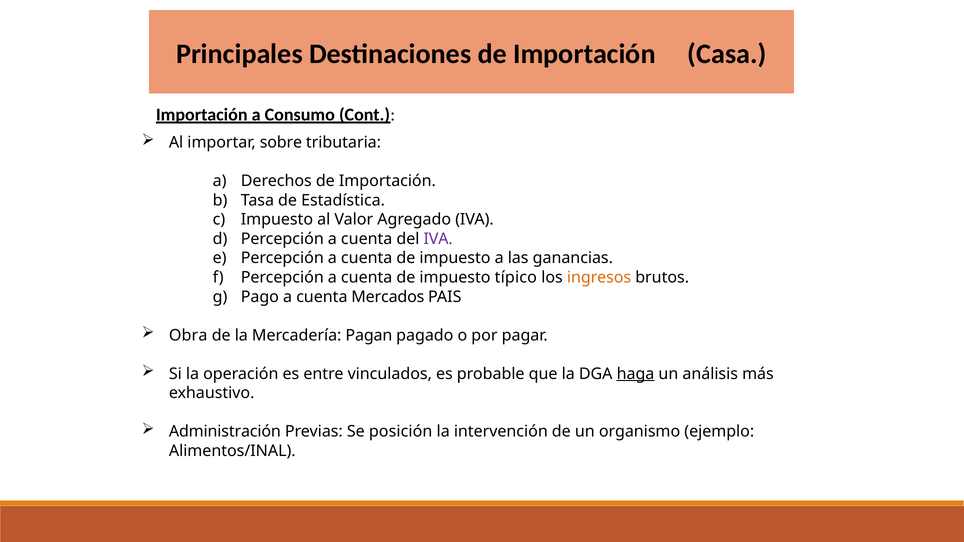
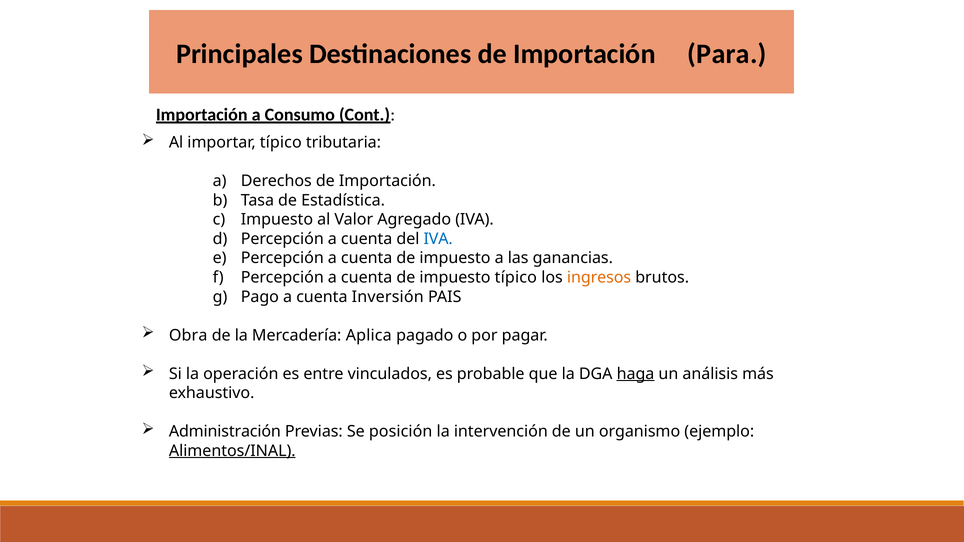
Casa: Casa -> Para (727, 54)
importar sobre: sobre -> típico (281, 143)
IVA colour: purple -> blue (438, 239)
Mercados: Mercados -> Inversión (388, 297)
Pagan: Pagan -> Aplica (369, 335)
Alimentos/INAL underline: none -> present (232, 451)
